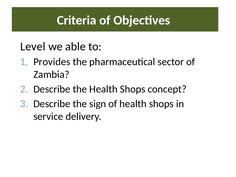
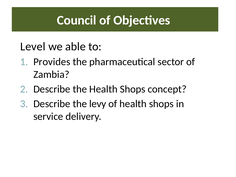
Criteria: Criteria -> Council (77, 20)
sign: sign -> levy (98, 104)
